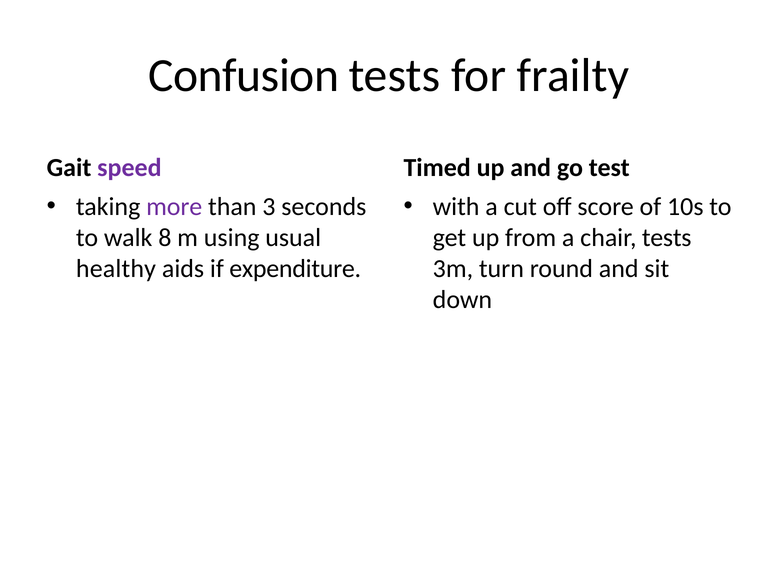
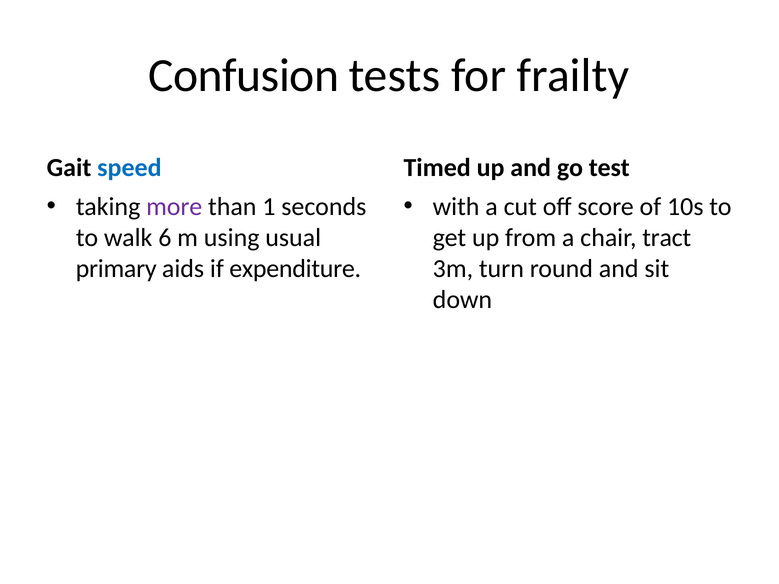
speed colour: purple -> blue (129, 168)
3: 3 -> 1 (269, 207)
8: 8 -> 6 (165, 238)
chair tests: tests -> tract (667, 238)
healthy: healthy -> primary (116, 269)
